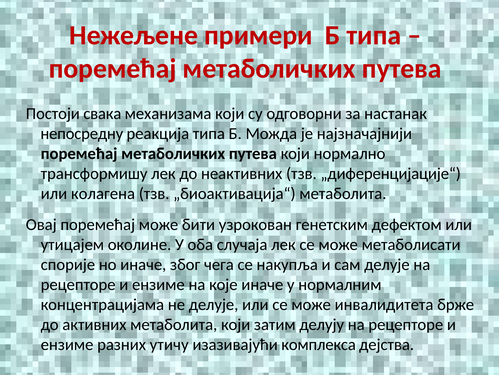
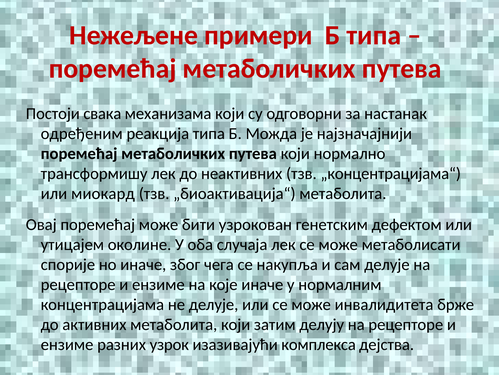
непосредну: непосредну -> одређеним (82, 133)
„диференцијације“: „диференцијације“ -> „концентрацијама“ (391, 173)
колагена: колагена -> миокард (103, 193)
утичу: утичу -> узрок (169, 344)
